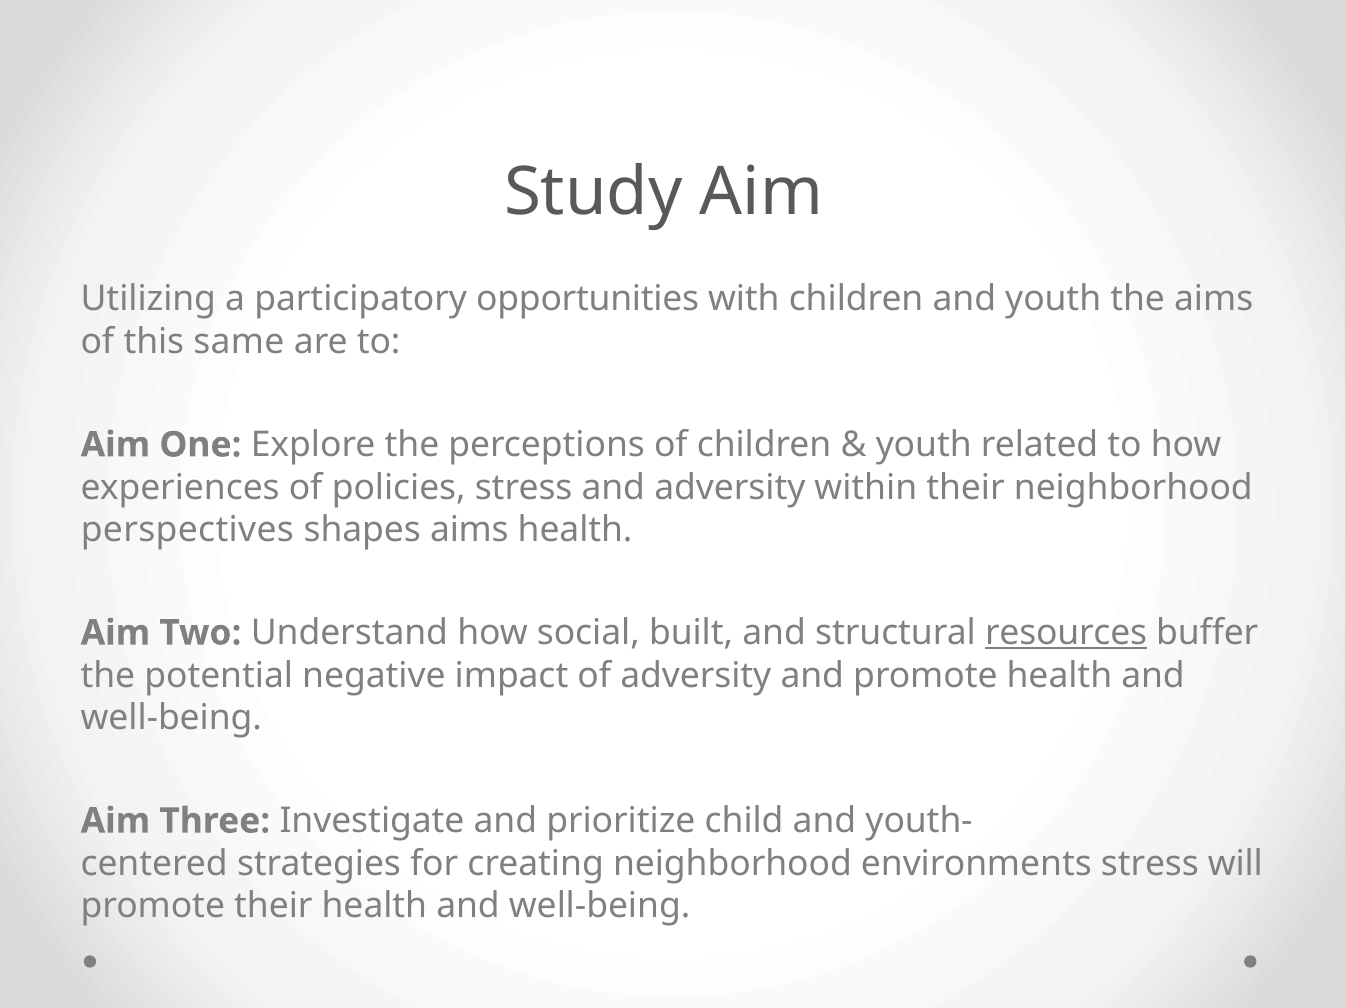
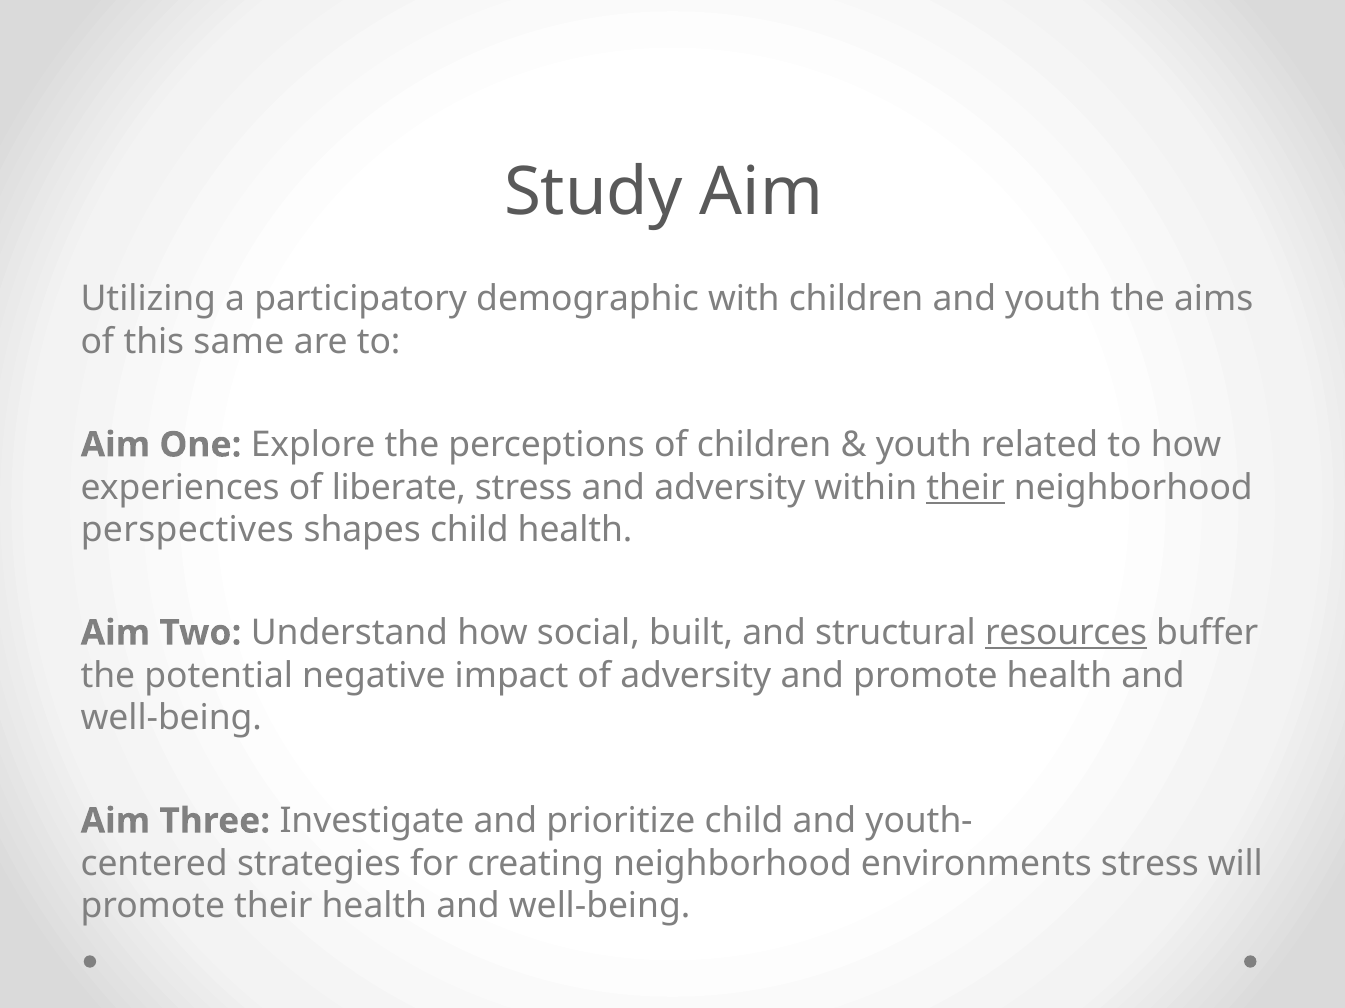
opportunities: opportunities -> demographic (587, 299)
policies: policies -> liberate (399, 488)
their underline: none -> present (966, 488)
shapes aims: aims -> child (469, 530)
